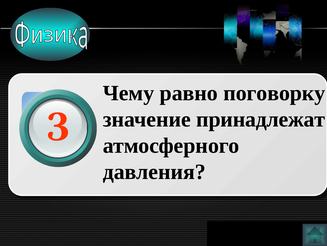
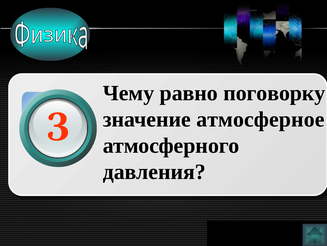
принадлежат: принадлежат -> атмосферное (260, 119)
